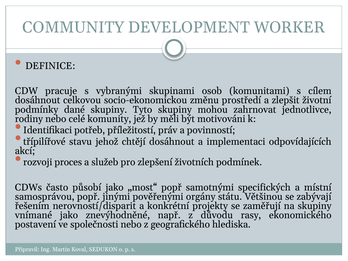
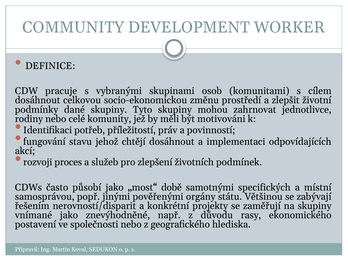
třípilířové: třípilířové -> fungování (44, 142)
„most“ popř: popř -> době (172, 187)
